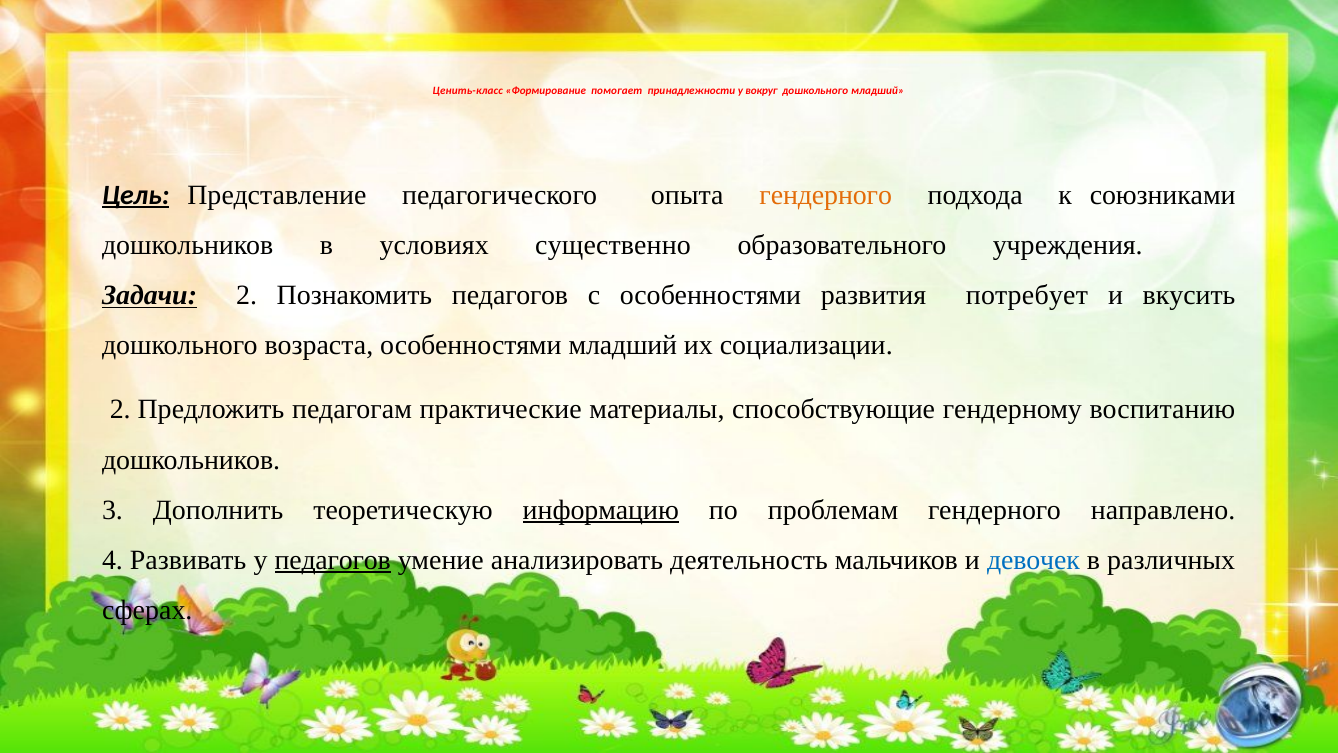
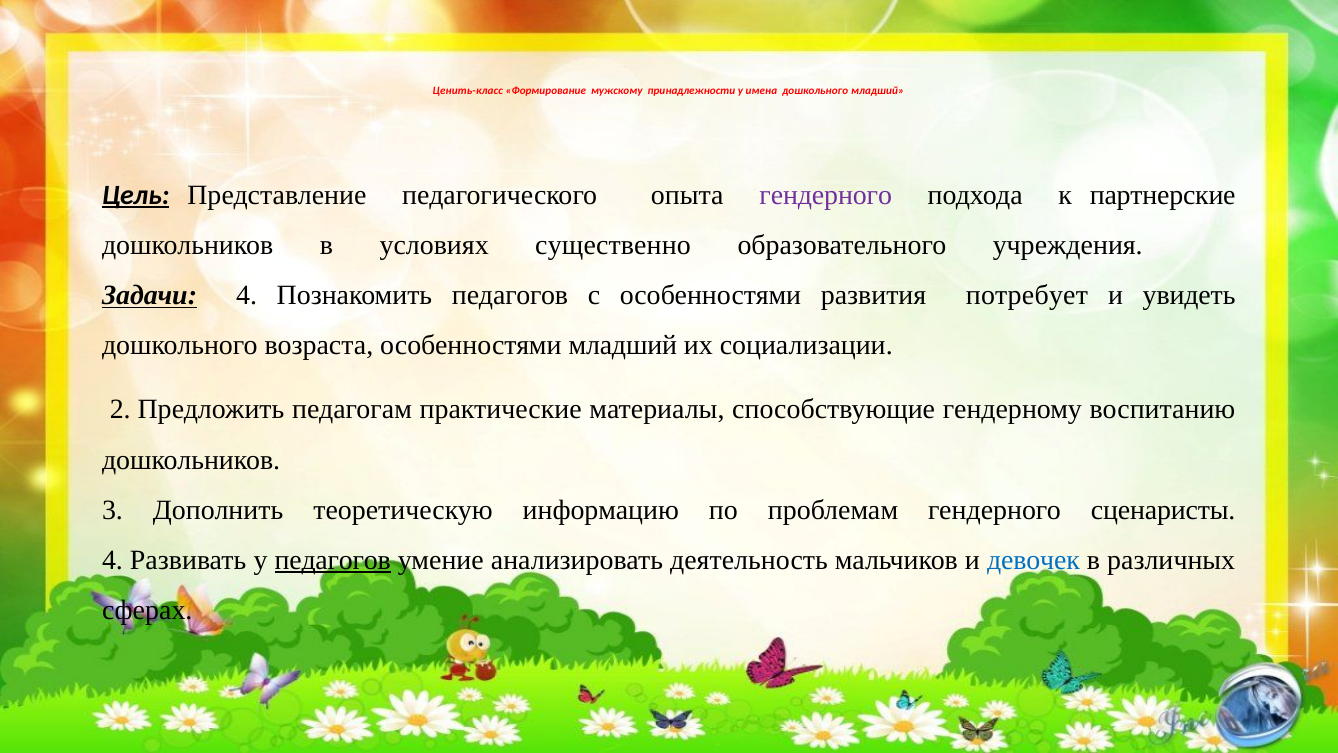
помогает: помогает -> мужскому (617, 91)
вокруг: вокруг -> имена (761, 91)
гендерного colour: orange -> purple (826, 195)
союзниками: союзниками -> партнерские (1163, 195)
Задачи 2: 2 -> 4 (247, 295)
вкусить: вкусить -> увидеть (1189, 295)
информацию underline: present -> none (601, 510)
направлено: направлено -> сценаристы (1163, 510)
